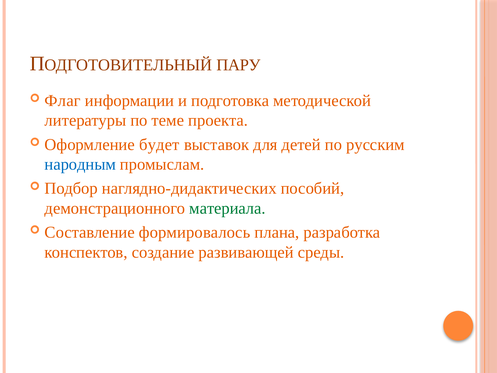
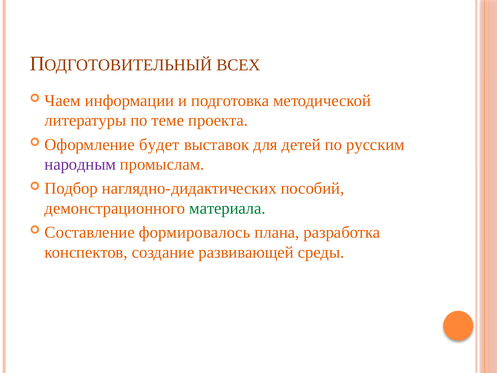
ПАРУ: ПАРУ -> ВСЕХ (238, 65)
Флаг: Флаг -> Чаем (63, 101)
народным colour: blue -> purple (80, 164)
